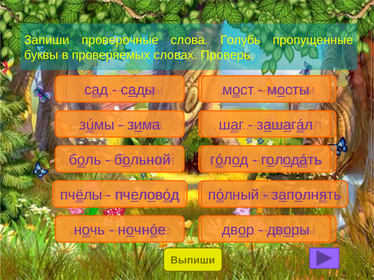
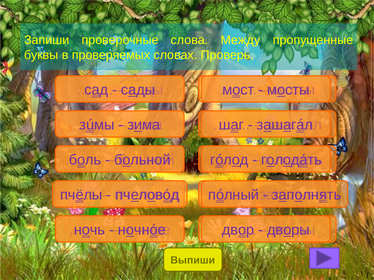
Голубь: Голубь -> Между (240, 40)
